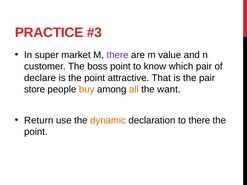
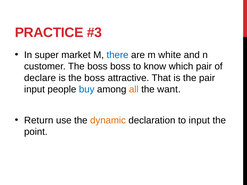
there colour: purple -> blue (118, 55)
value: value -> white (170, 55)
boss point: point -> boss (120, 66)
is the point: point -> boss (95, 78)
store: store -> input (34, 90)
buy colour: orange -> blue (87, 90)
to there: there -> input (199, 120)
